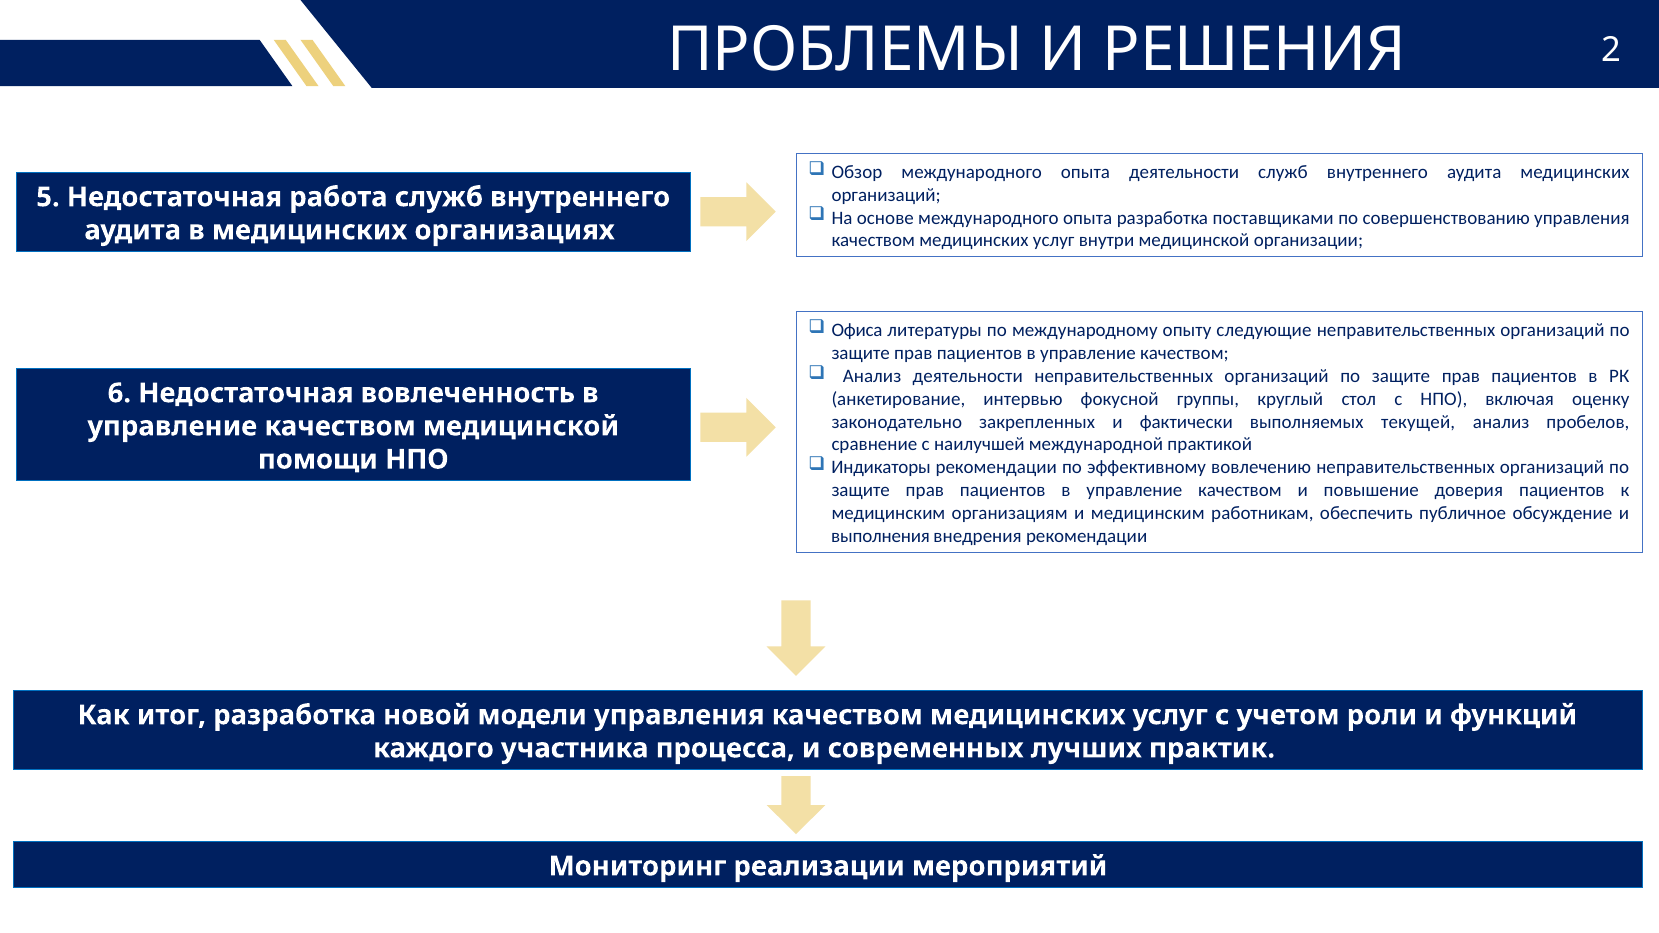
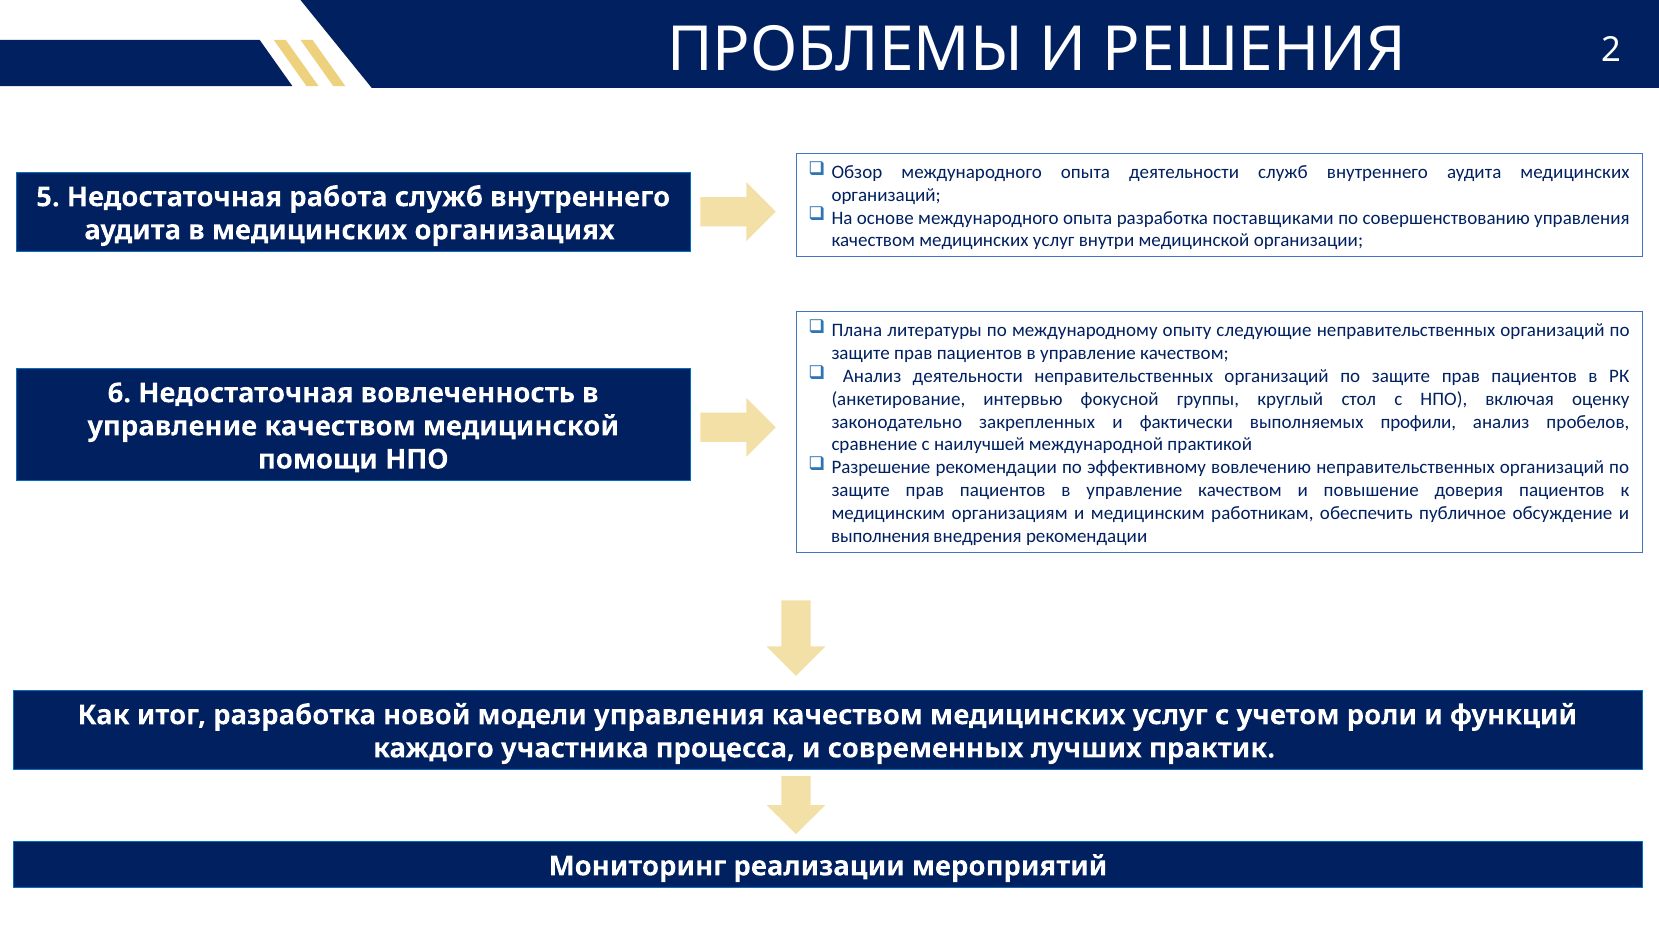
Офиса: Офиса -> Плана (857, 331)
текущей: текущей -> профили (1418, 422)
Индикаторы: Индикаторы -> Разрешение (881, 467)
